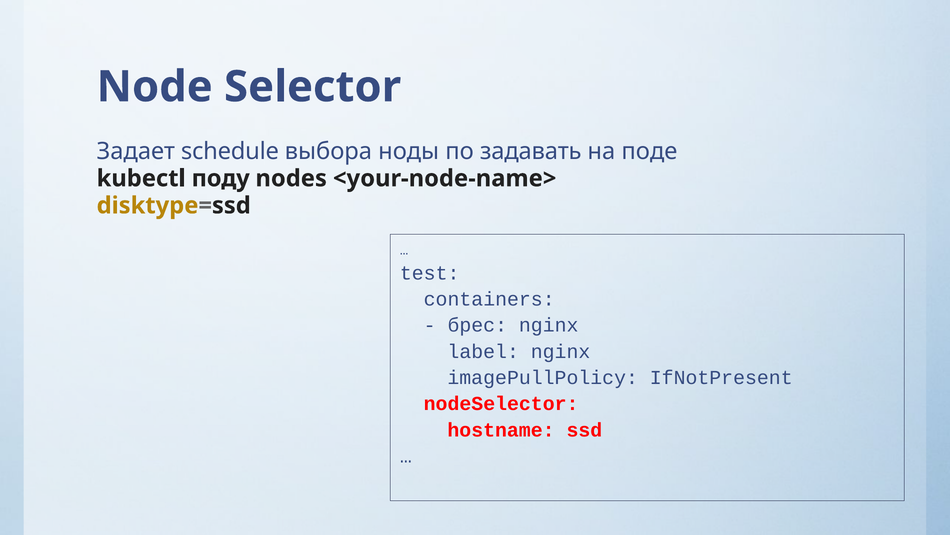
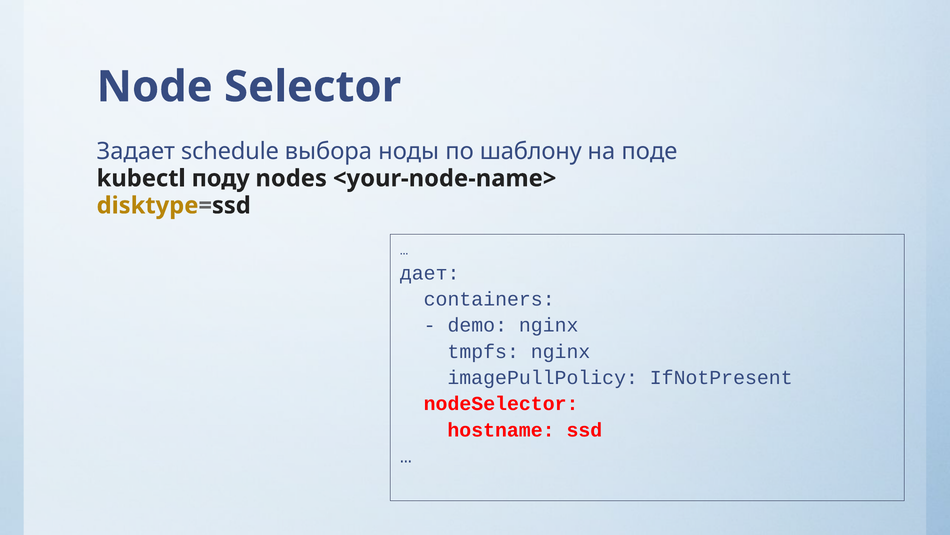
задавать: задавать -> шаблону (531, 151)
test: test -> дает (430, 273)
бpec: бpec -> demo (477, 325)
label: label -> tmpfs (483, 351)
